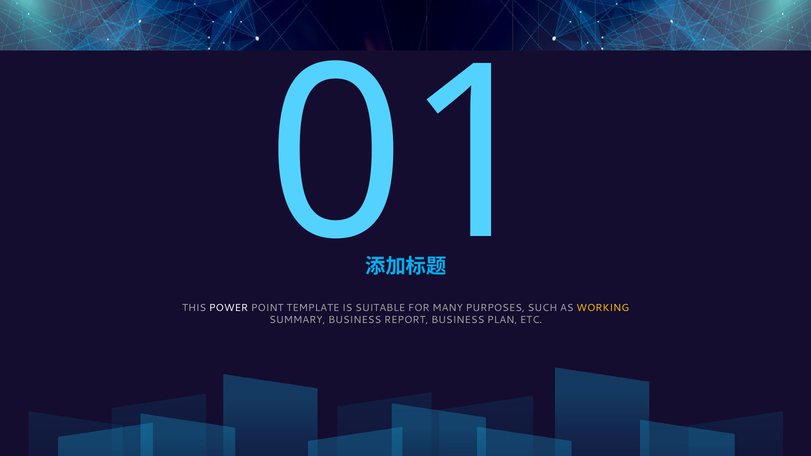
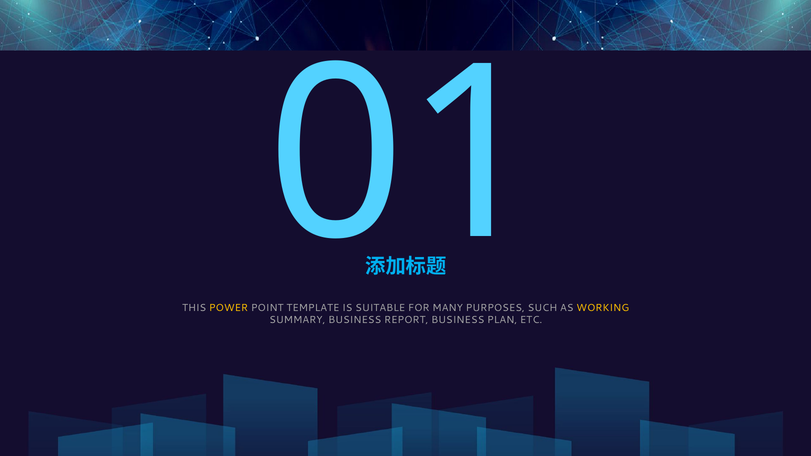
POWER colour: white -> yellow (229, 308)
